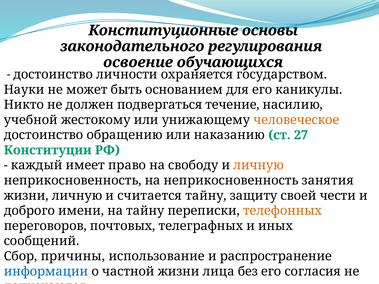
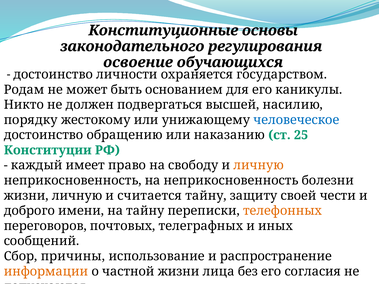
Науки: Науки -> Родам (24, 90)
течение: течение -> высшей (232, 105)
учебной: учебной -> порядку (31, 120)
человеческое colour: orange -> blue (296, 120)
27: 27 -> 25 (301, 135)
занятия: занятия -> болезни (328, 181)
информации colour: blue -> orange (46, 272)
